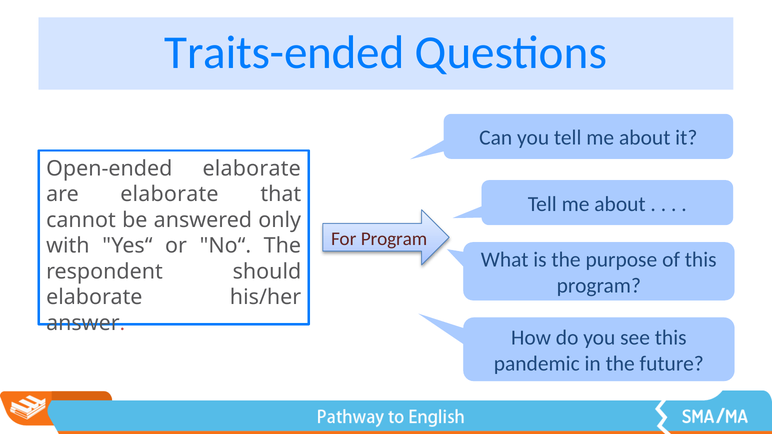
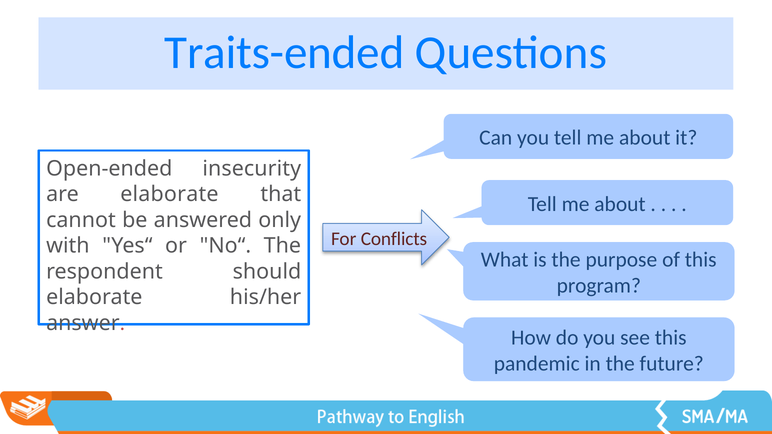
Open-ended elaborate: elaborate -> insecurity (252, 169)
For Program: Program -> Conflicts (394, 239)
